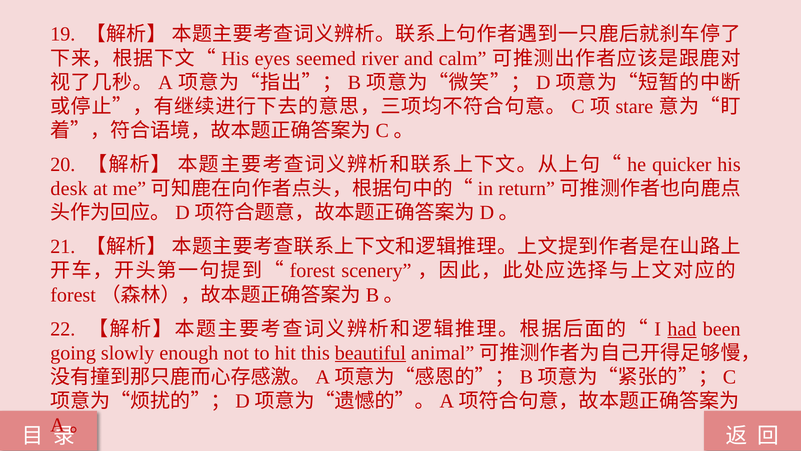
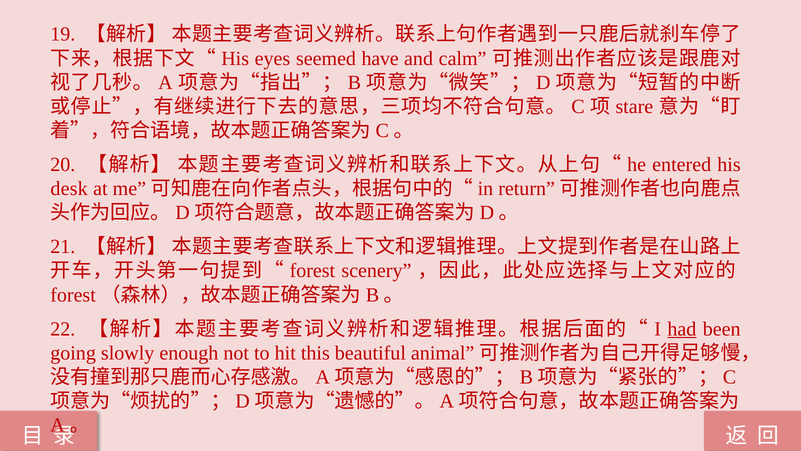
river: river -> have (380, 58)
quicker: quicker -> entered (682, 164)
beautiful underline: present -> none (370, 353)
